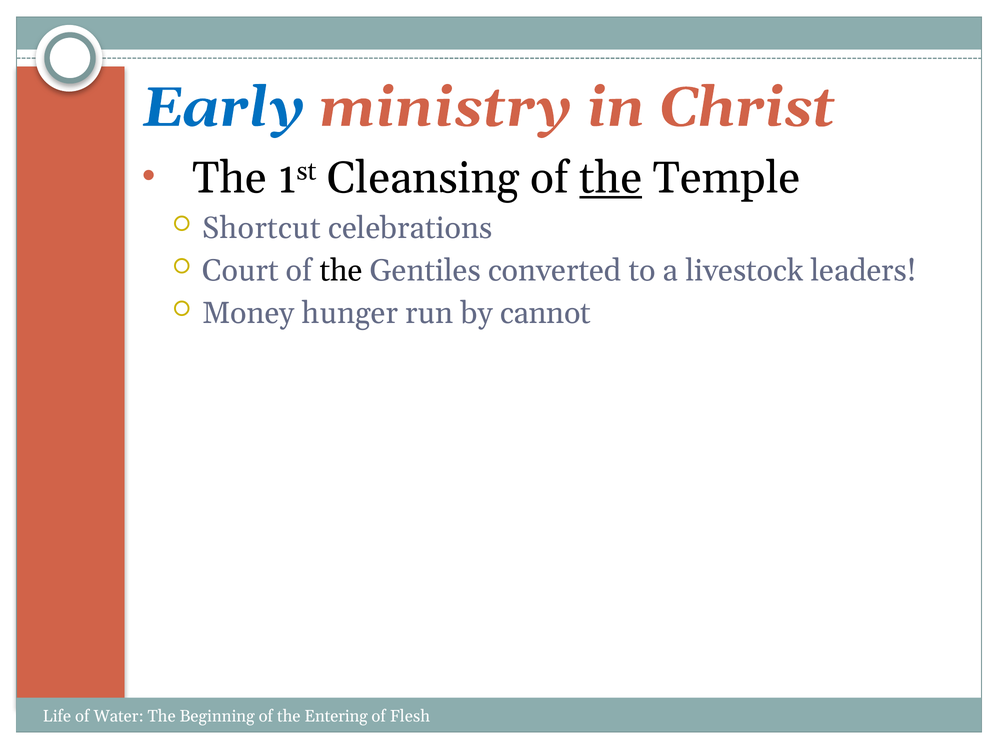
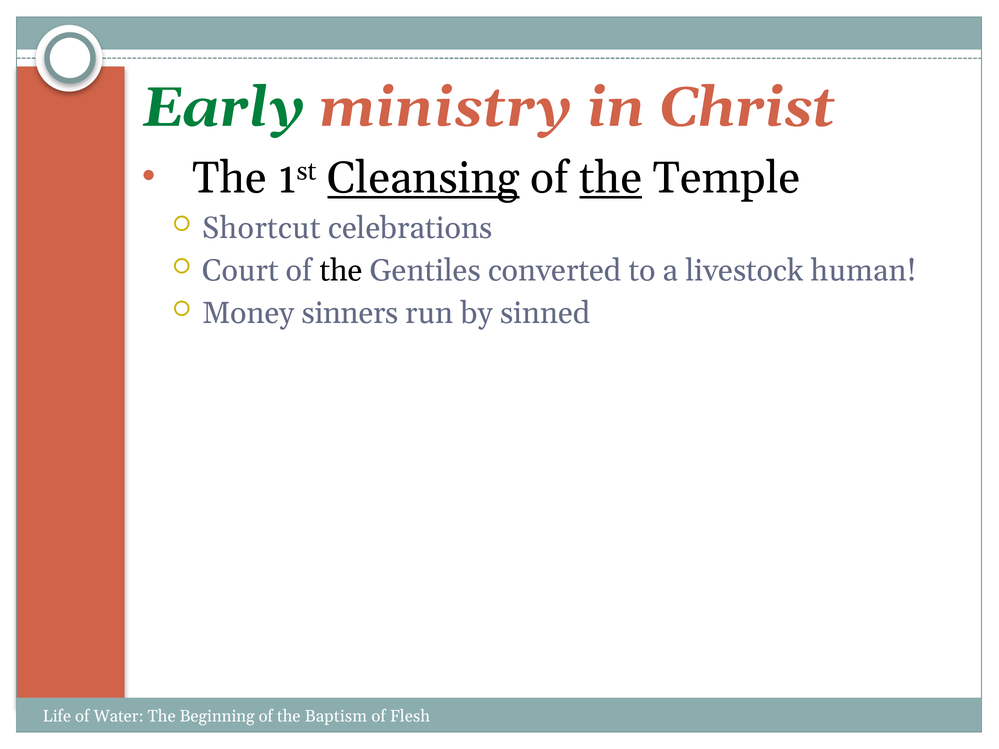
Early colour: blue -> green (224, 108)
Cleansing underline: none -> present (423, 178)
leaders: leaders -> human (864, 271)
hunger: hunger -> sinners (350, 314)
cannot: cannot -> sinned (545, 314)
Entering: Entering -> Baptism (336, 716)
